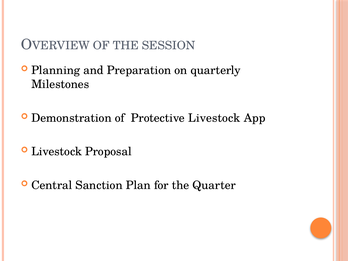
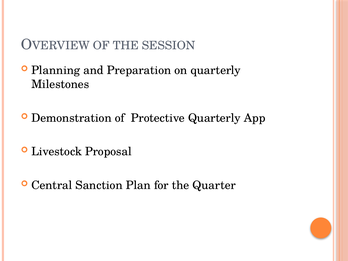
Protective Livestock: Livestock -> Quarterly (214, 118)
